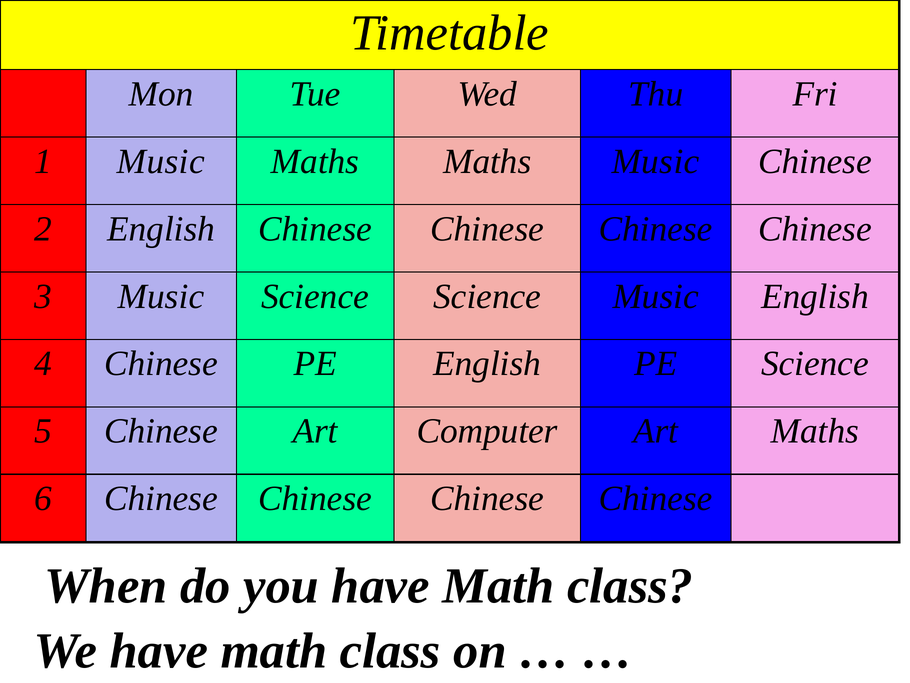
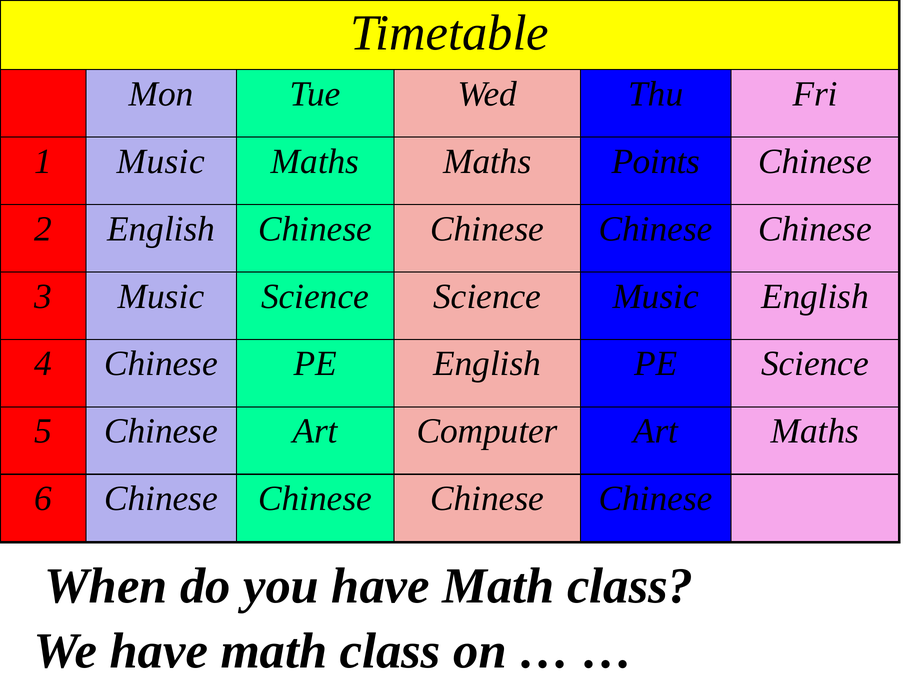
Maths Music: Music -> Points (656, 161)
